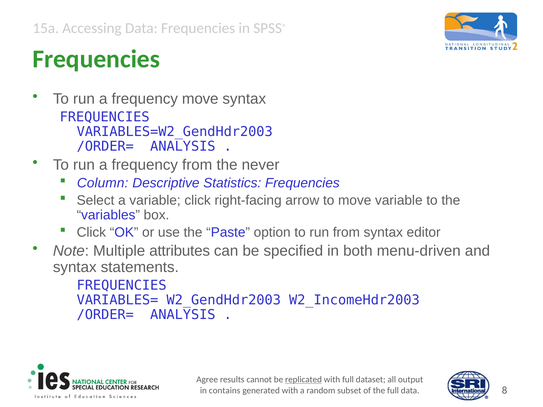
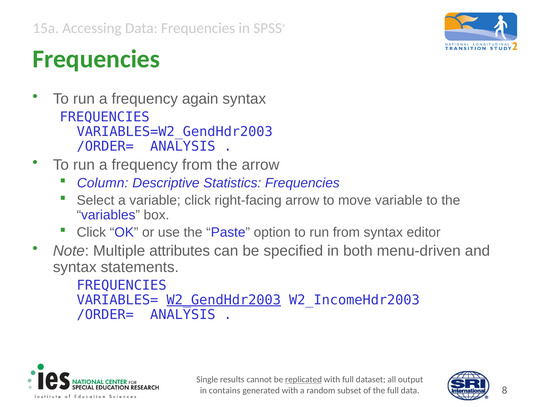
frequency move: move -> again (200, 99)
the never: never -> arrow (261, 165)
W2_GendHdr2003 underline: none -> present (224, 300)
Agree: Agree -> Single (207, 380)
